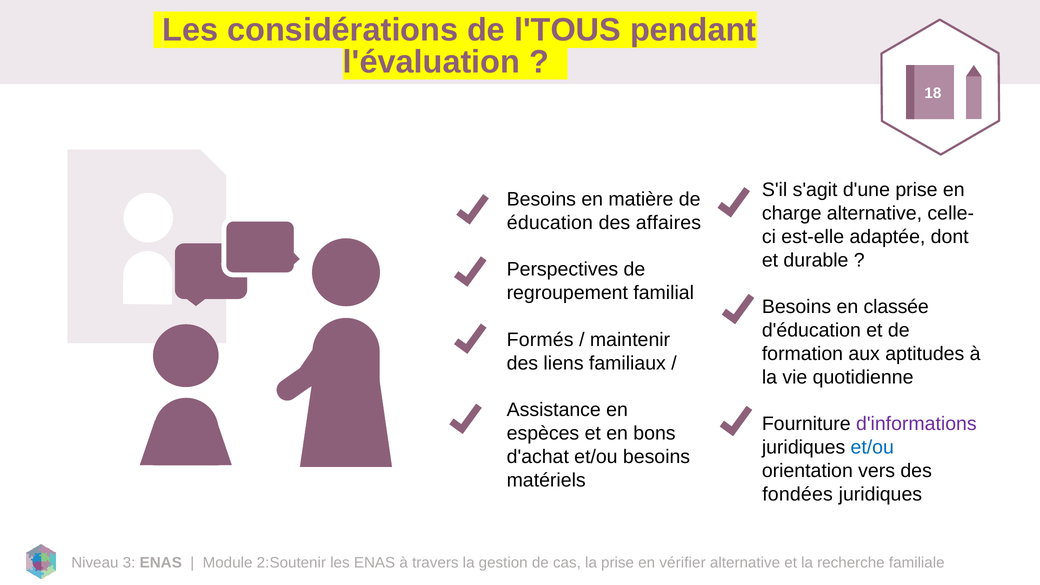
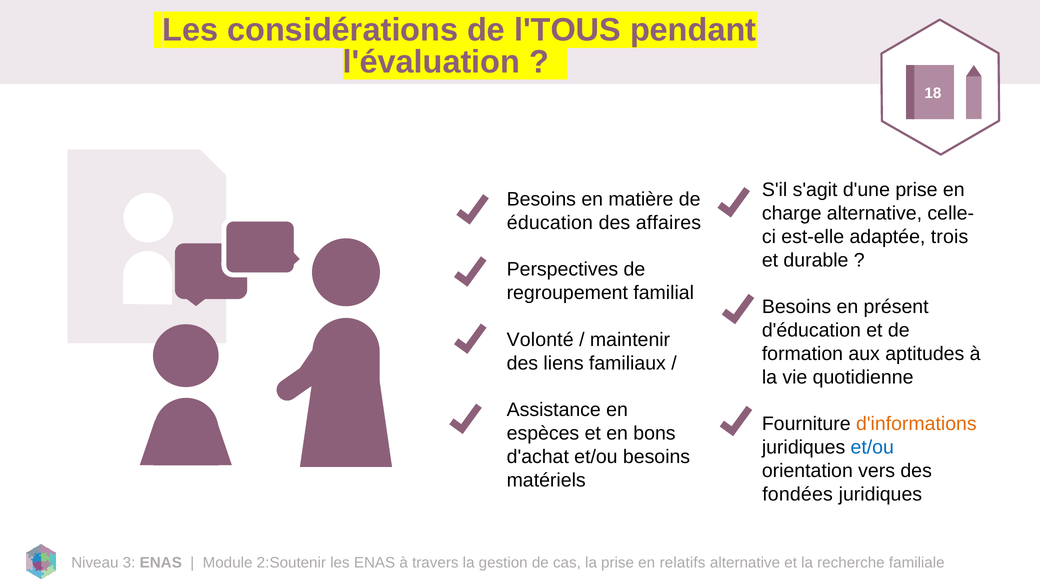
dont: dont -> trois (950, 237)
classée: classée -> présent (896, 307)
Formés: Formés -> Volonté (540, 340)
d'informations colour: purple -> orange (916, 424)
vérifier: vérifier -> relatifs (683, 563)
